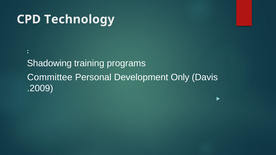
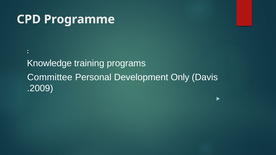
Technology: Technology -> Programme (79, 19)
Shadowing: Shadowing -> Knowledge (49, 63)
